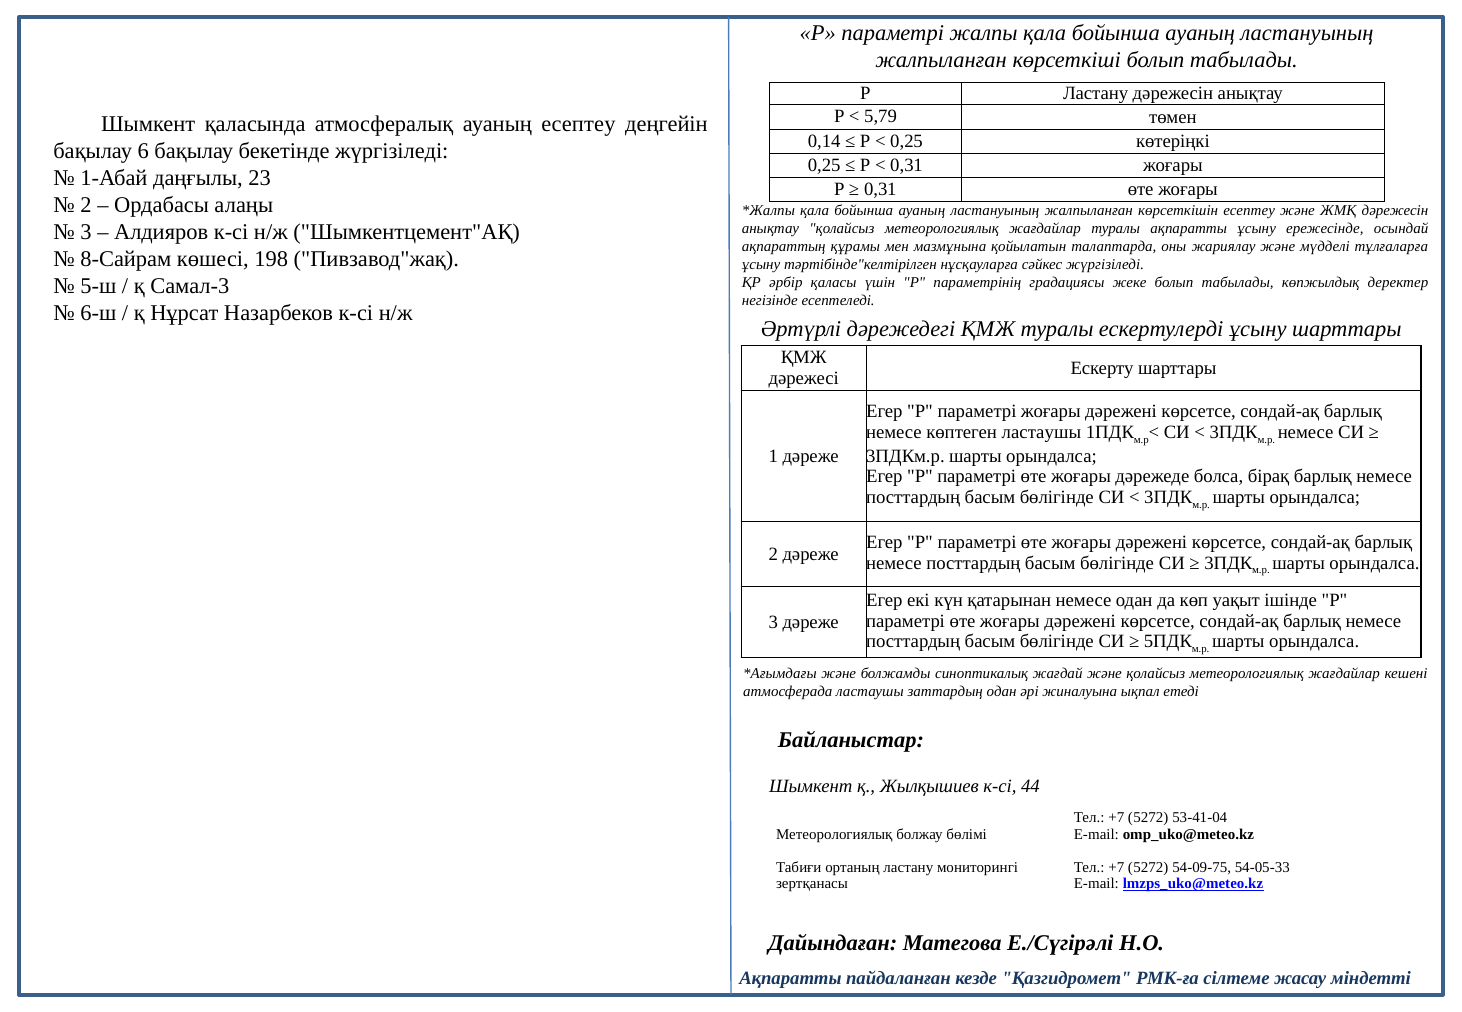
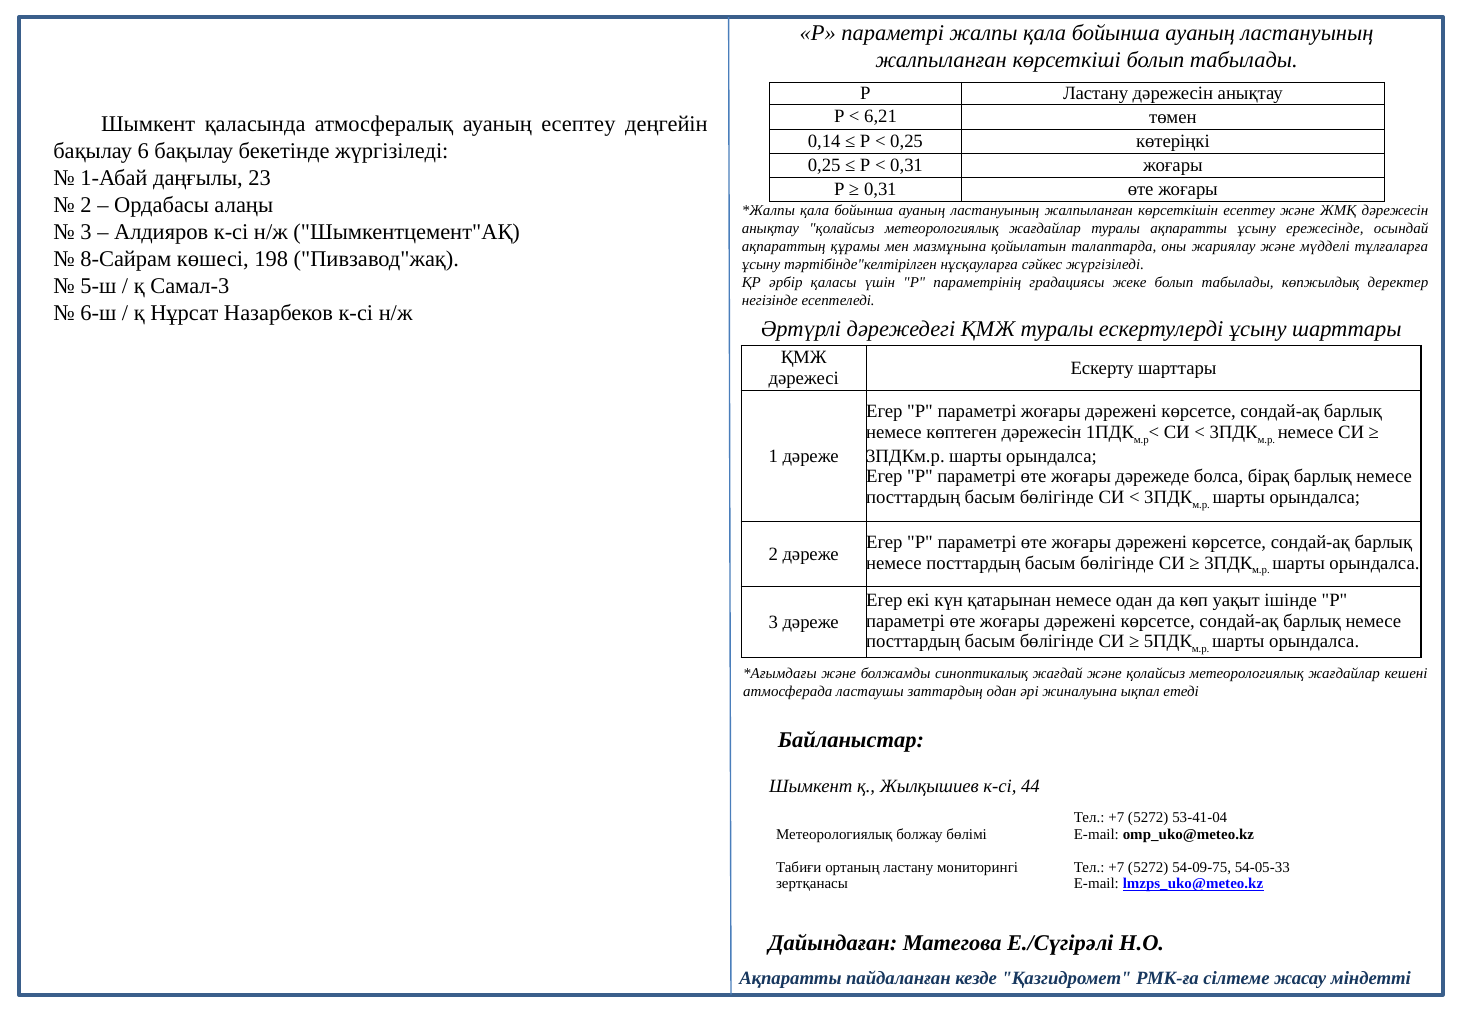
5,79: 5,79 -> 6,21 (881, 117)
көптеген ластаушы: ластаушы -> дәрежесін (1041, 432)
